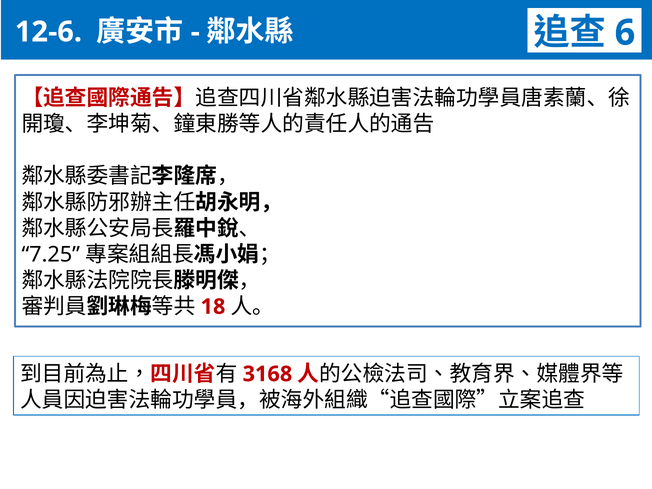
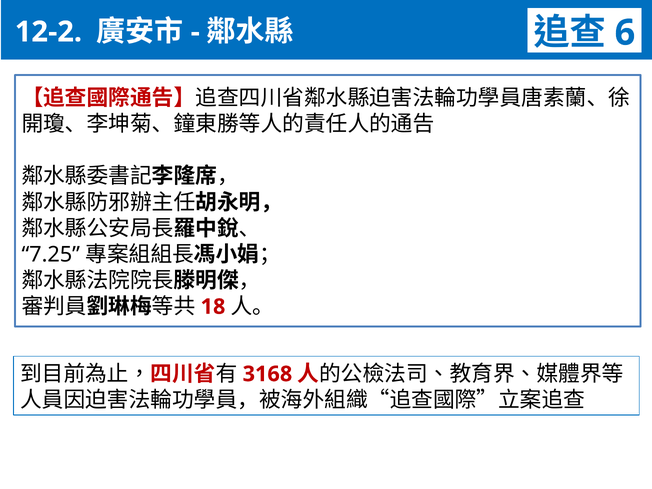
12-6: 12-6 -> 12-2 (48, 32)
